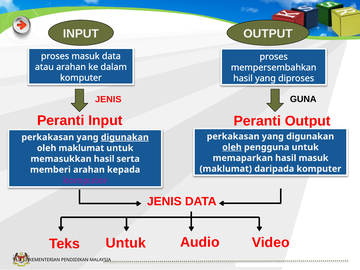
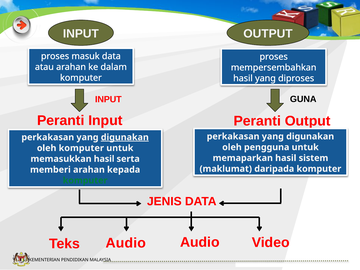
JENIS: JENIS -> INPUT (108, 99)
oleh underline: present -> none (232, 147)
oleh maklumat: maklumat -> komputer (81, 148)
hasil masuk: masuk -> sistem (313, 158)
komputer colour: purple -> green (85, 180)
Teks Untuk: Untuk -> Audio (126, 243)
